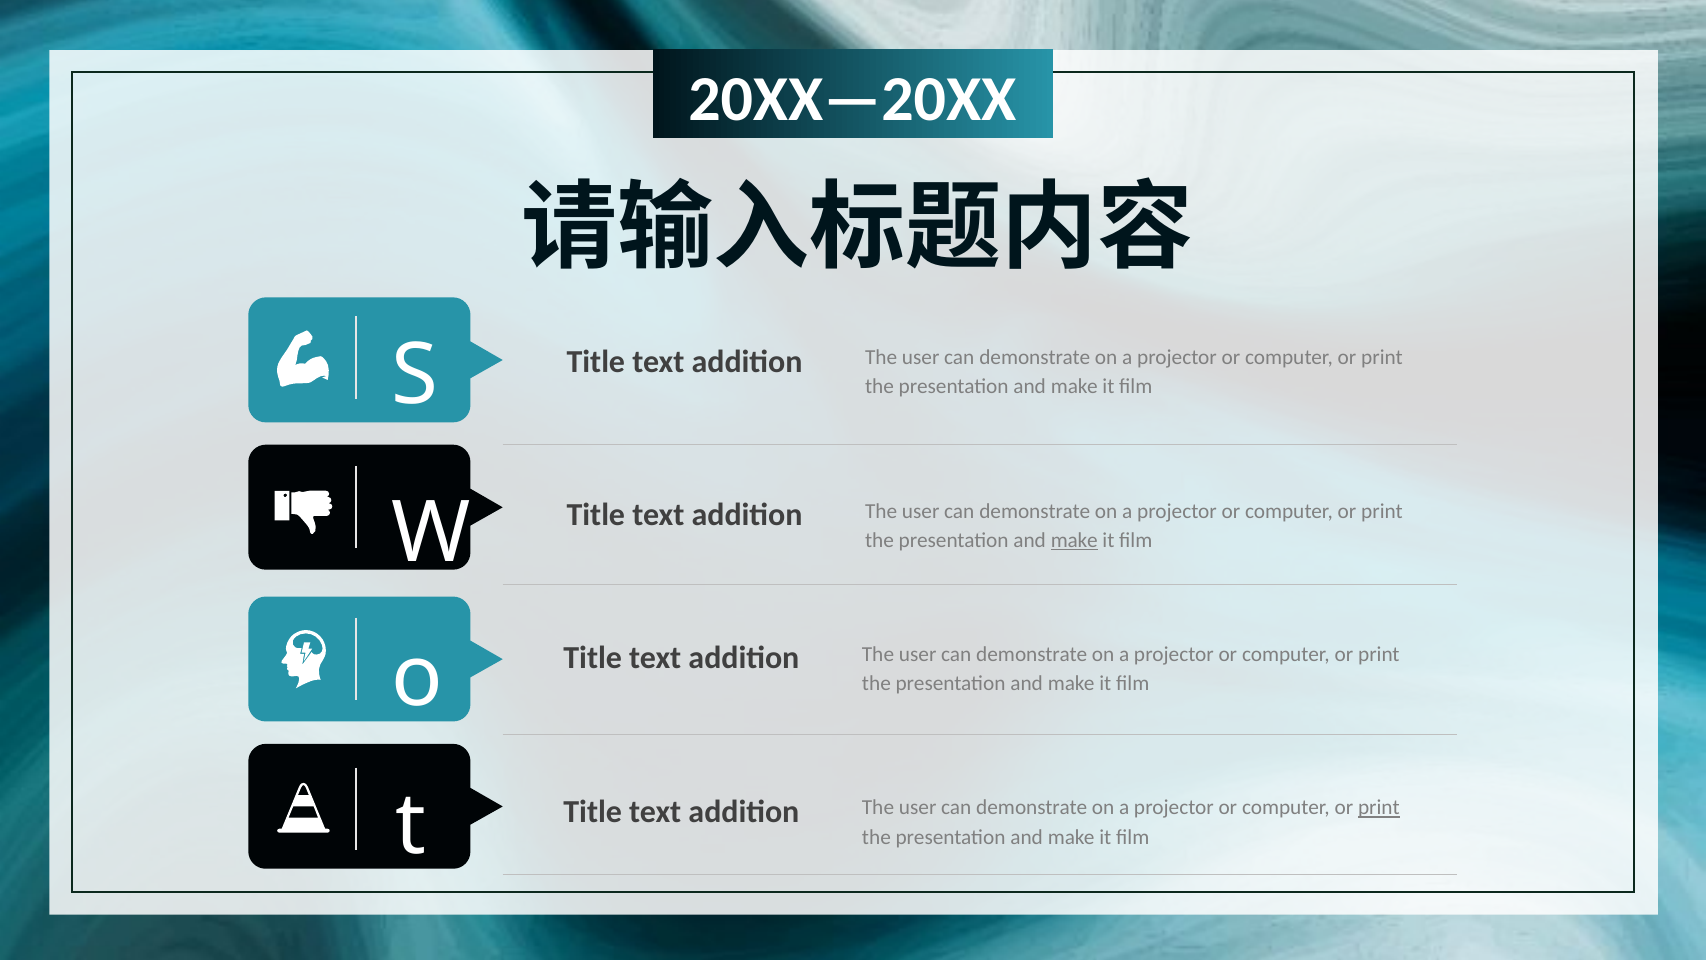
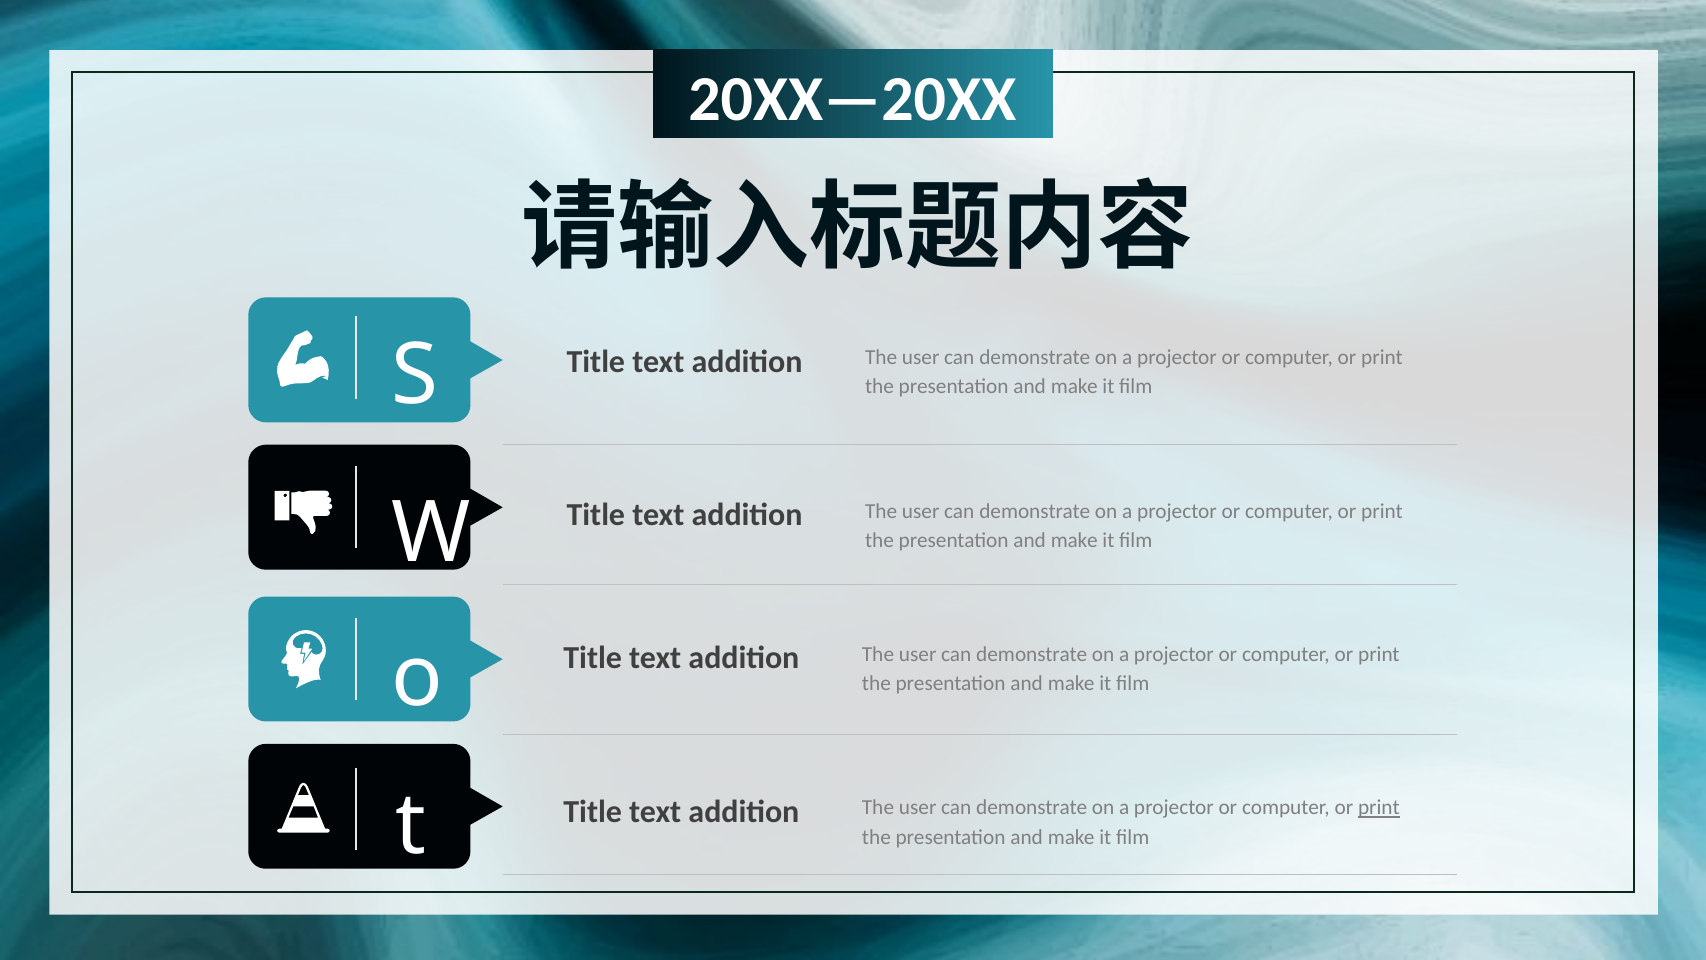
make underline: present -> none (1074, 540)
